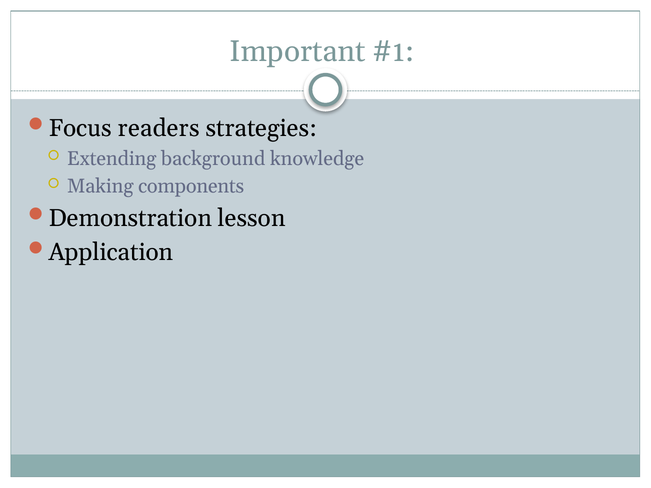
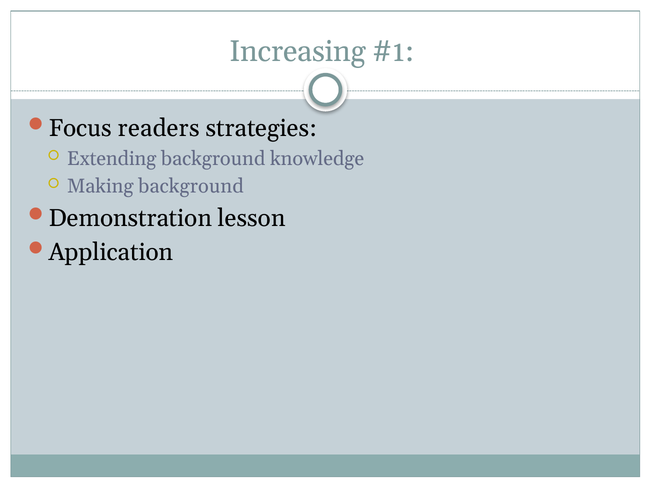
Important: Important -> Increasing (297, 51)
Making components: components -> background (191, 186)
